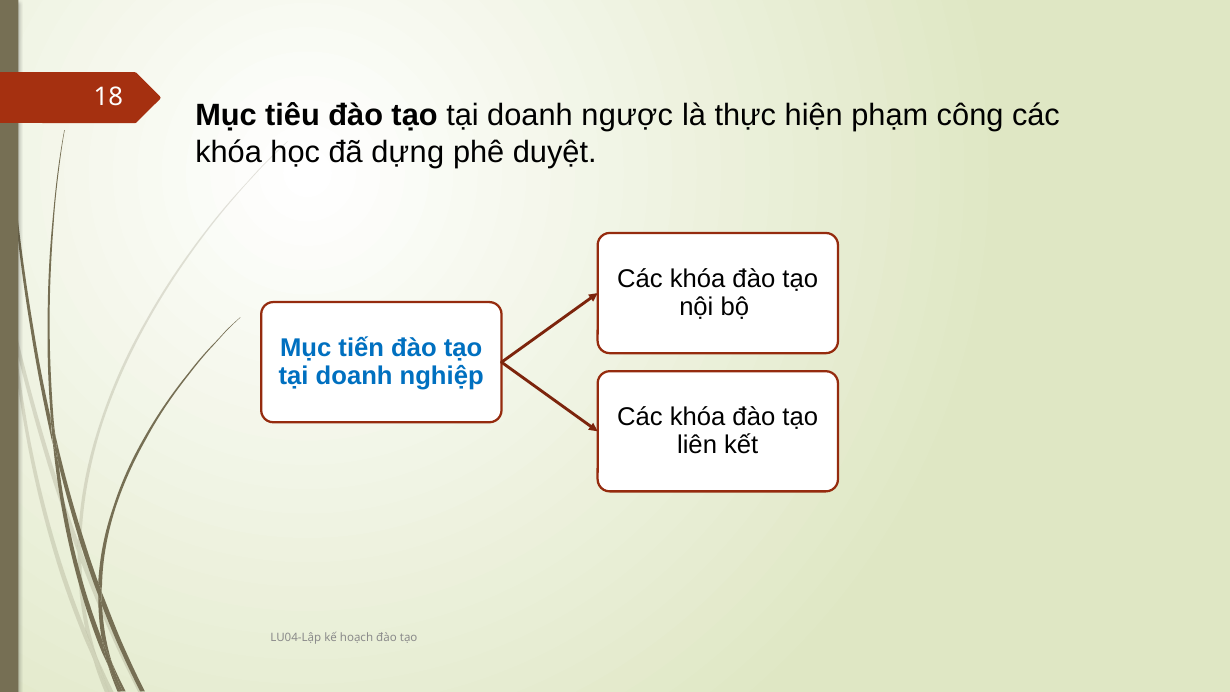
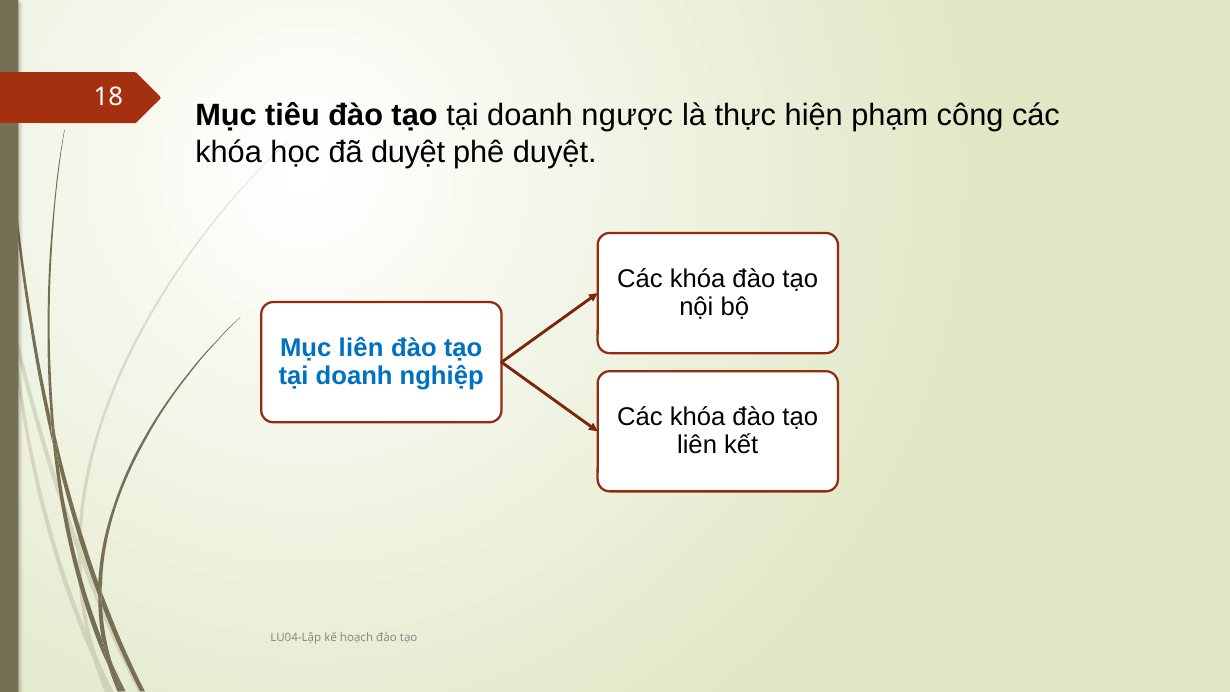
đã dựng: dựng -> duyệt (408, 153)
Mục tiến: tiến -> liên (361, 348)
